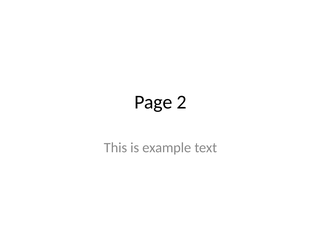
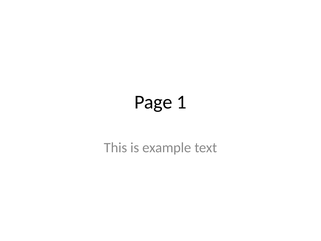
2: 2 -> 1 (182, 102)
